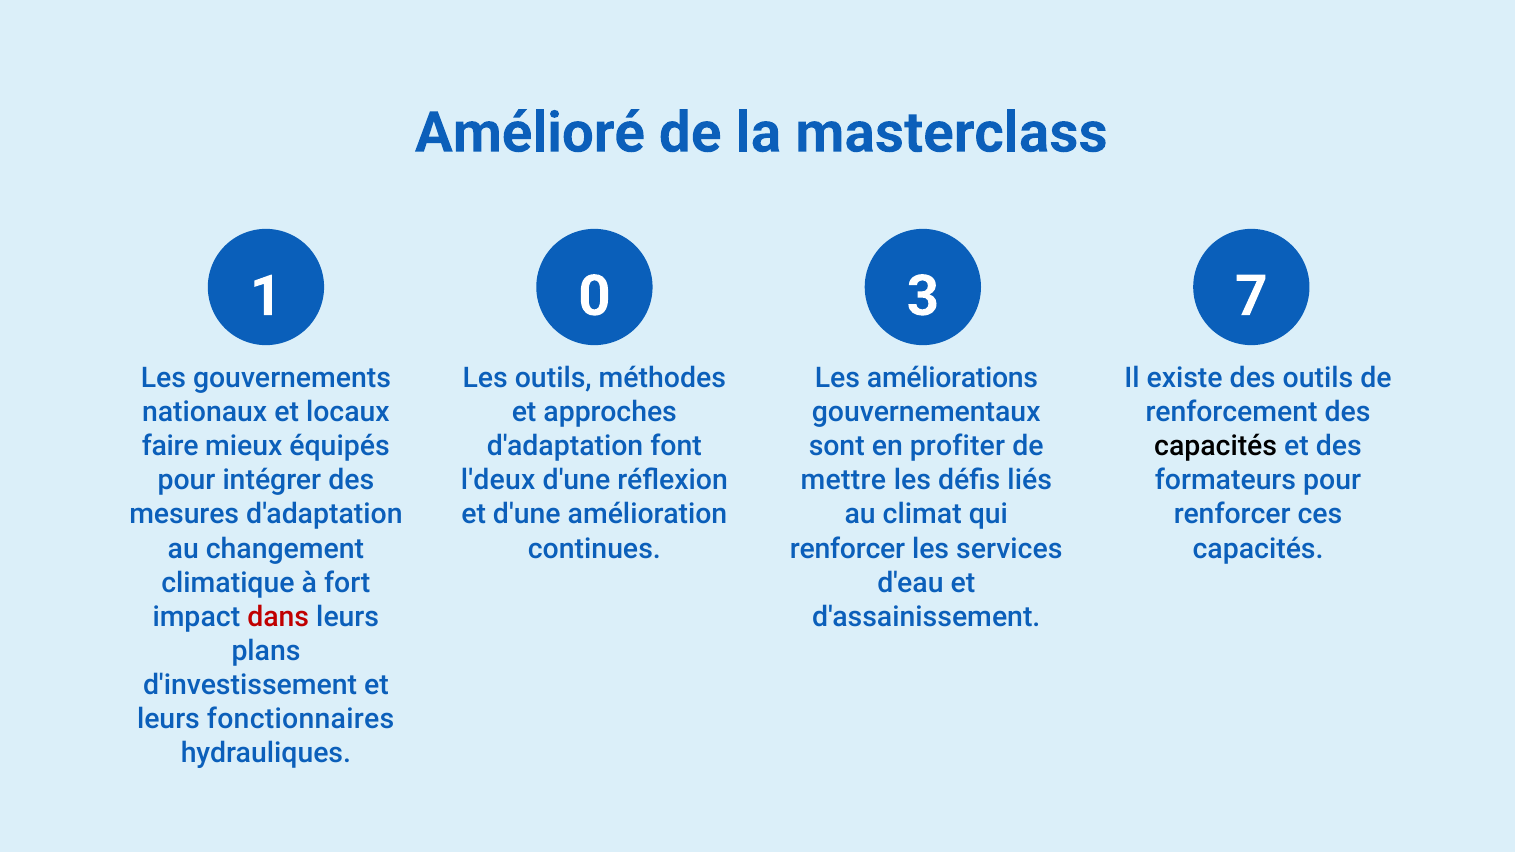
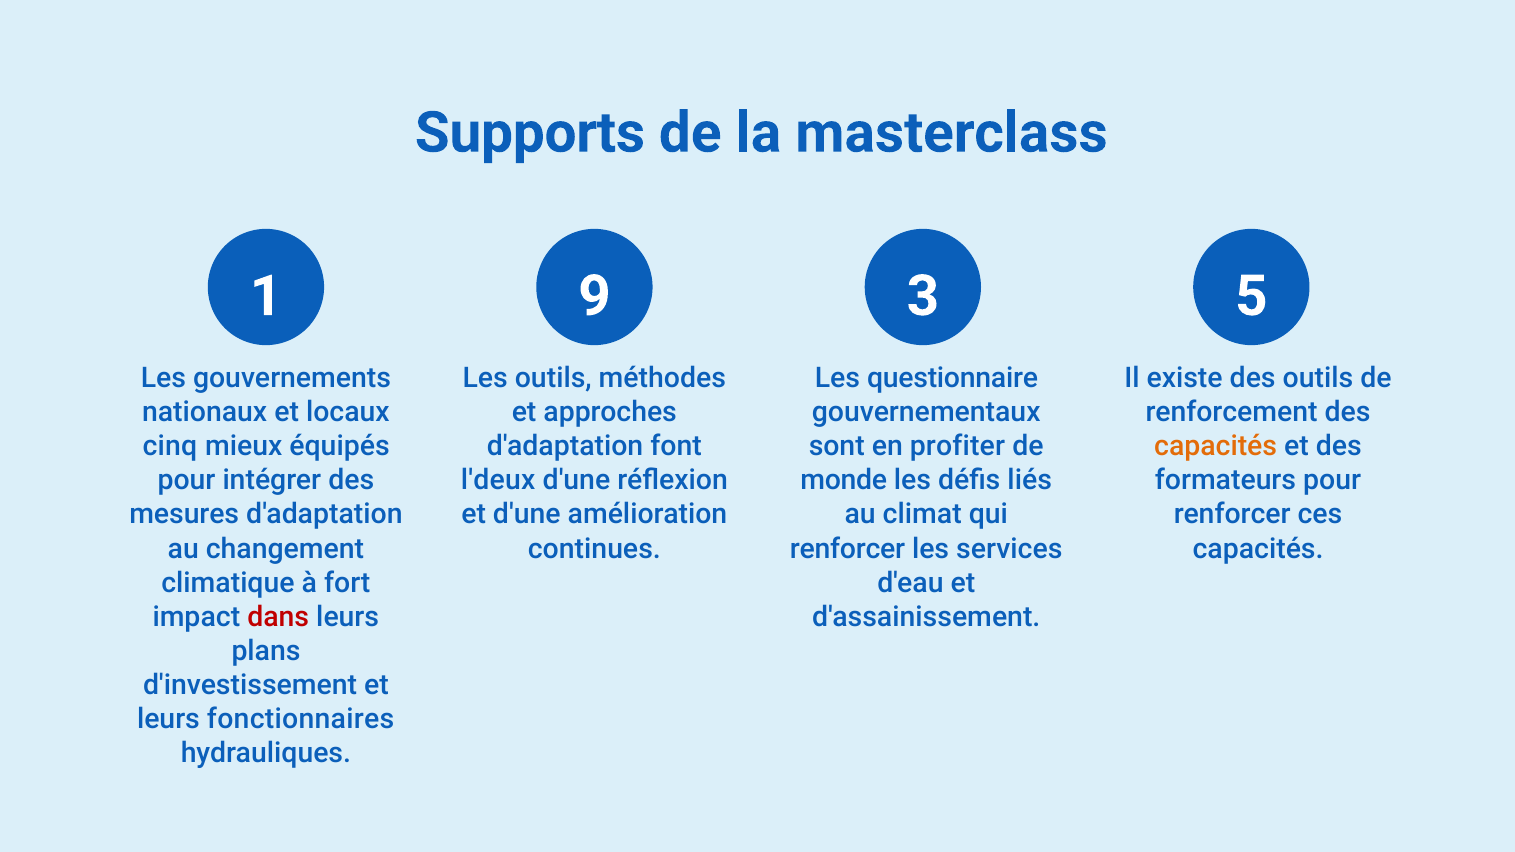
Amélioré: Amélioré -> Supports (530, 133)
0: 0 -> 9 (594, 296)
7: 7 -> 5 (1251, 296)
améliorations: améliorations -> questionnaire (953, 378)
faire: faire -> cinq (170, 447)
capacités colour: black -> orange (1216, 447)
mettre: mettre -> monde (844, 481)
